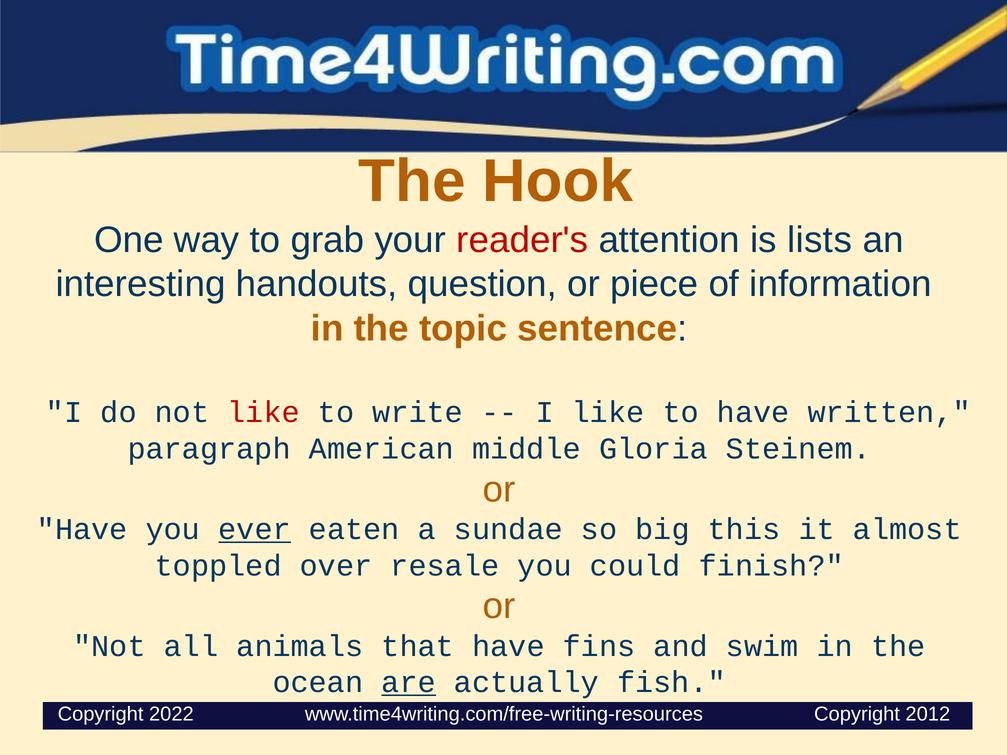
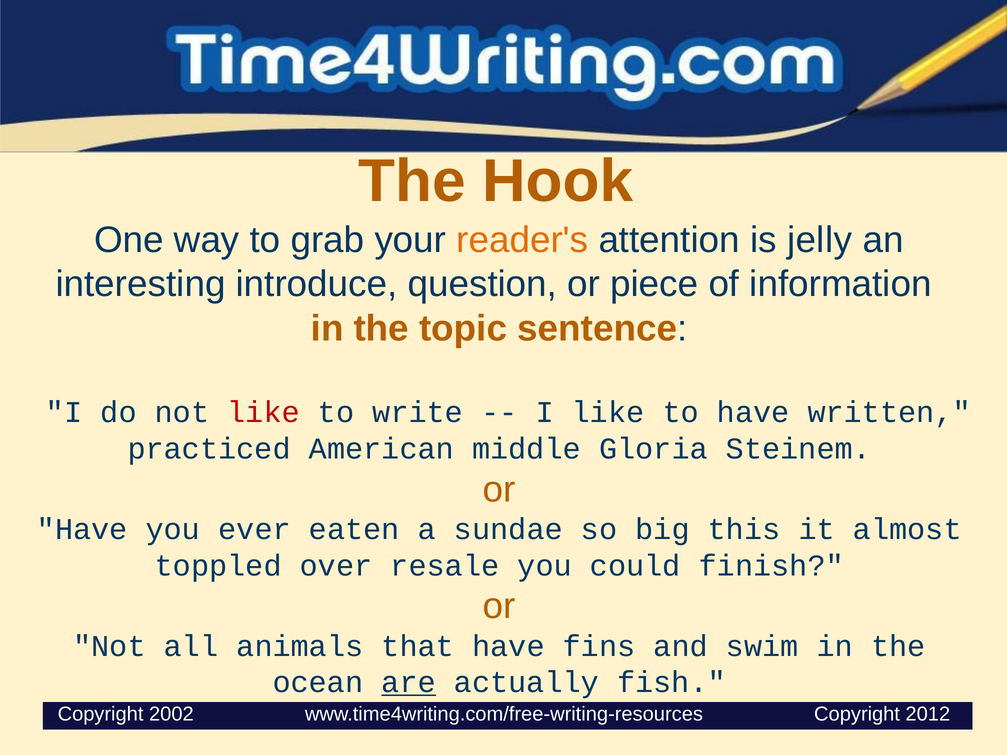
reader's colour: red -> orange (522, 240)
lists: lists -> jelly (820, 240)
handouts: handouts -> introduce (317, 284)
paragraph: paragraph -> practiced (209, 449)
ever underline: present -> none (255, 529)
2022: 2022 -> 2002 (171, 714)
